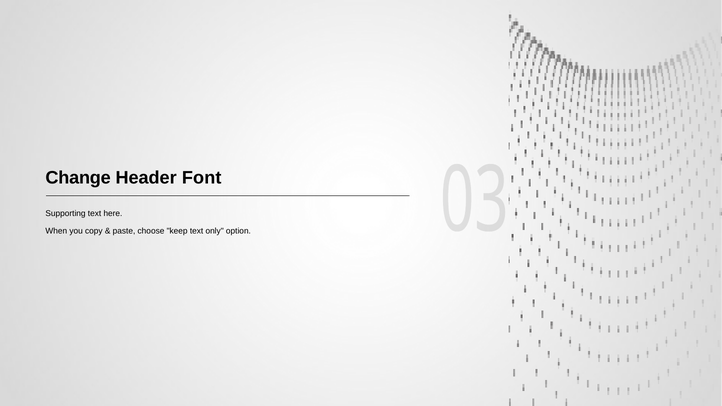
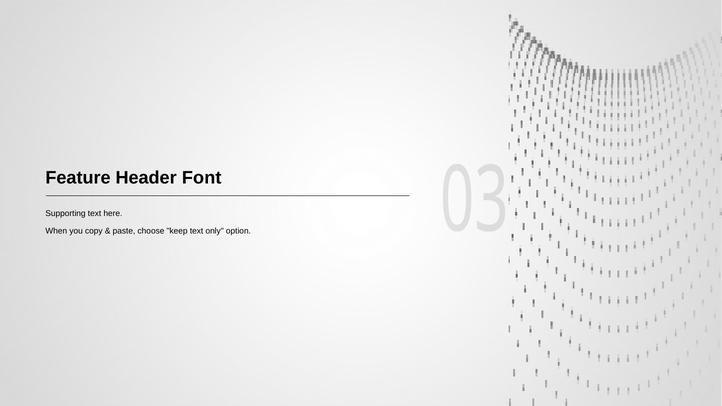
Change: Change -> Feature (78, 178)
